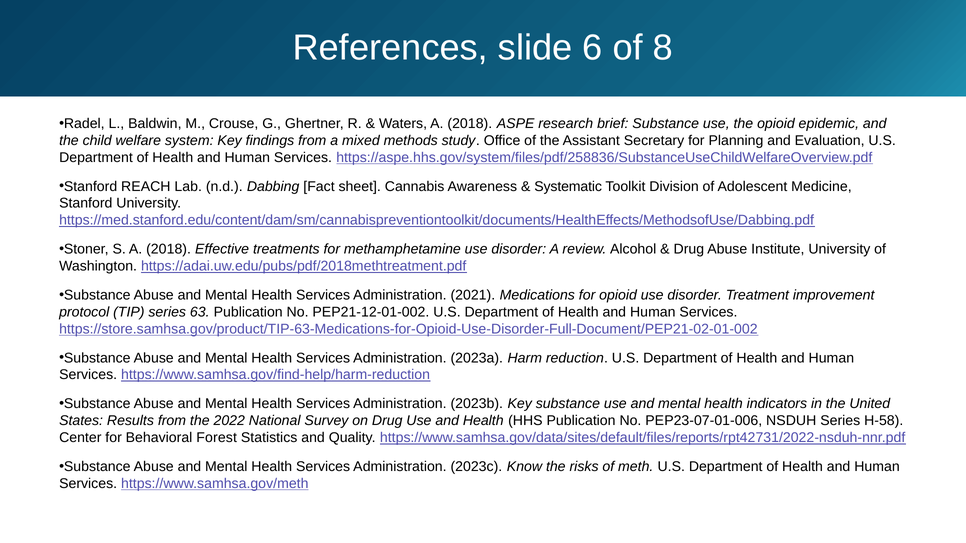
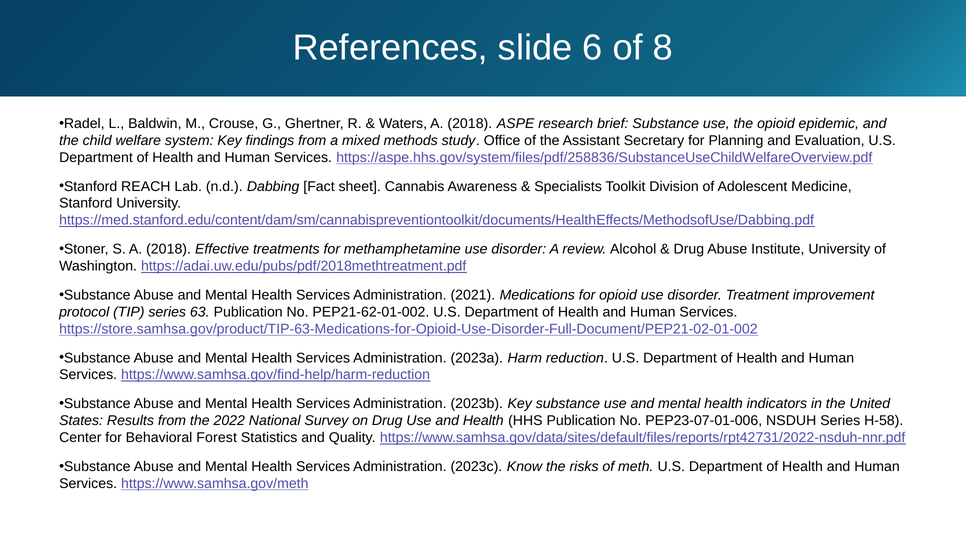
Systematic: Systematic -> Specialists (568, 187)
PEP21-12-01-002: PEP21-12-01-002 -> PEP21-62-01-002 (371, 312)
